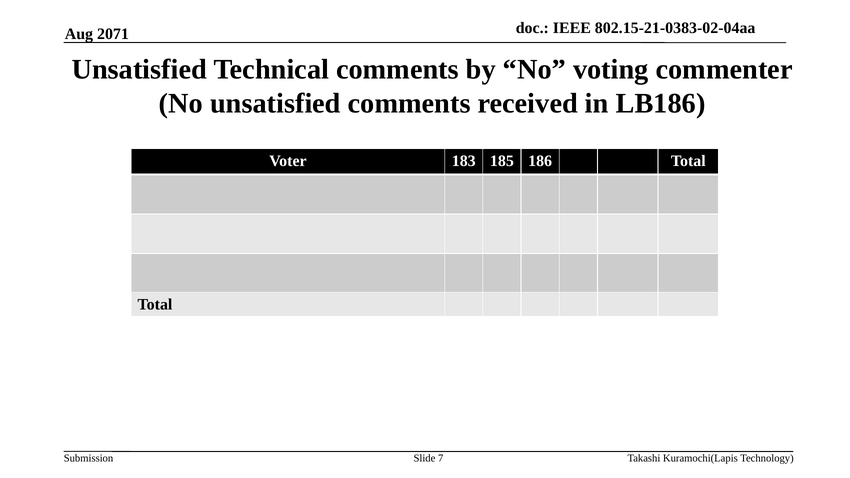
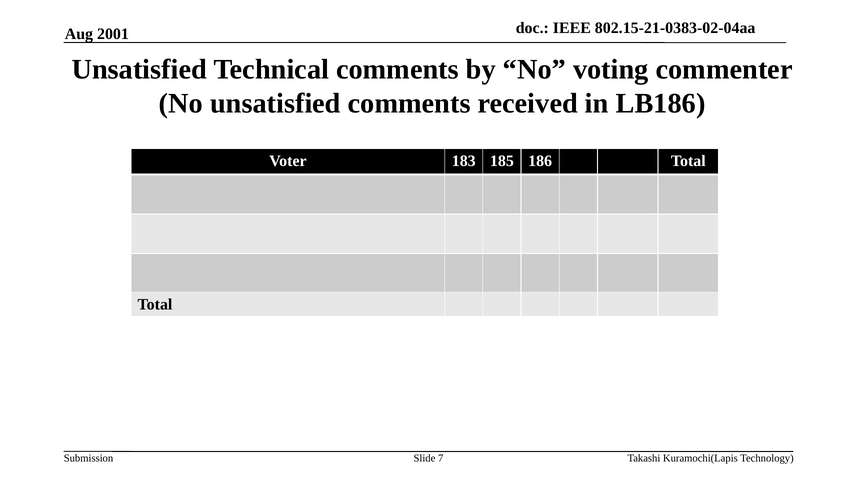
2071: 2071 -> 2001 (113, 34)
